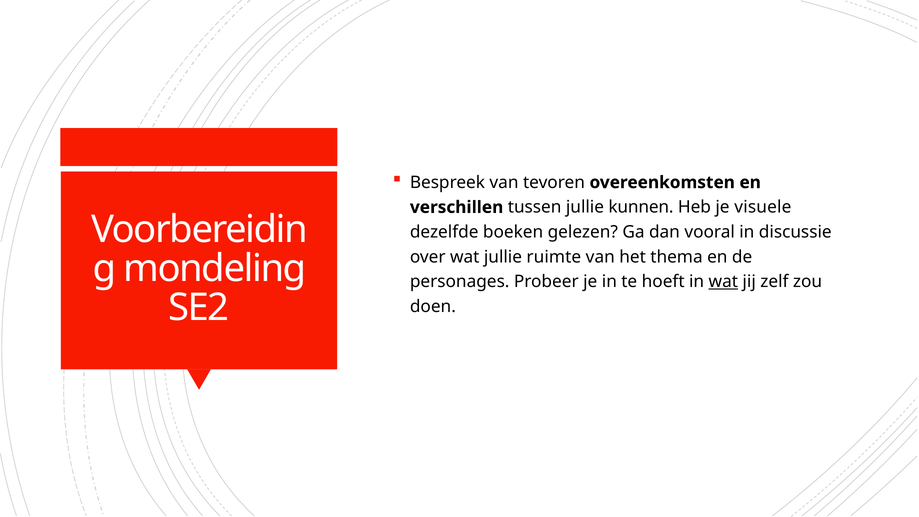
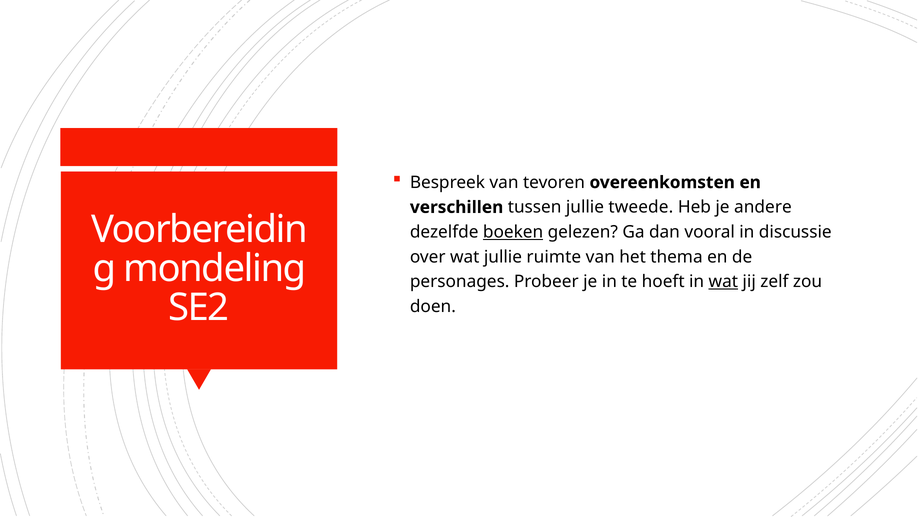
kunnen: kunnen -> tweede (641, 207)
visuele: visuele -> andere (763, 207)
boeken underline: none -> present (513, 232)
